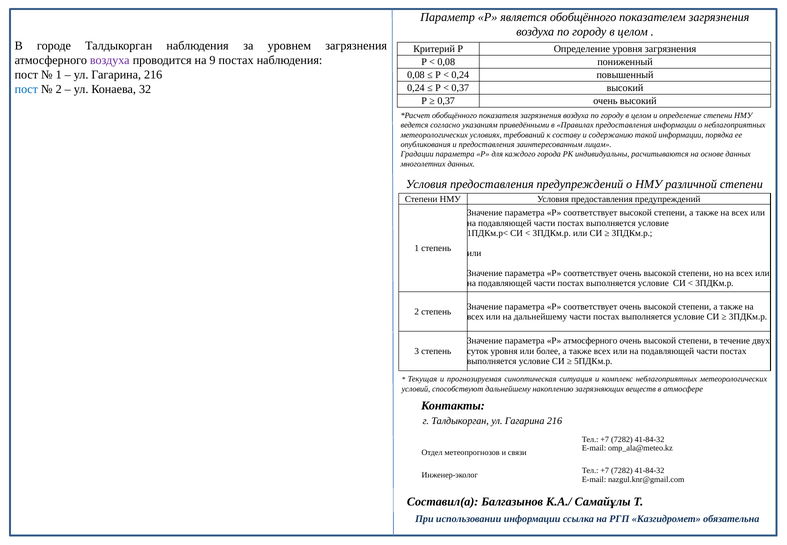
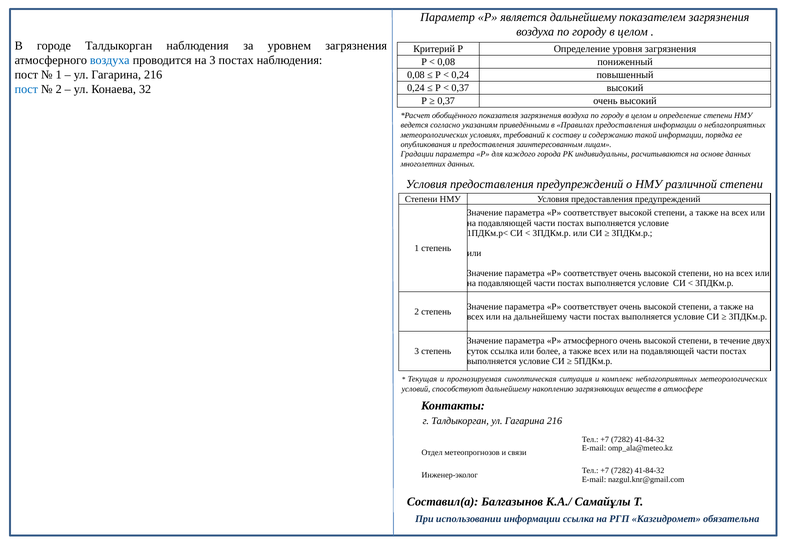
является обобщённого: обобщённого -> дальнейшему (583, 17)
воздуха colour: purple -> blue (110, 60)
на 9: 9 -> 3 (212, 60)
суток уровня: уровня -> ссылка (504, 351)
